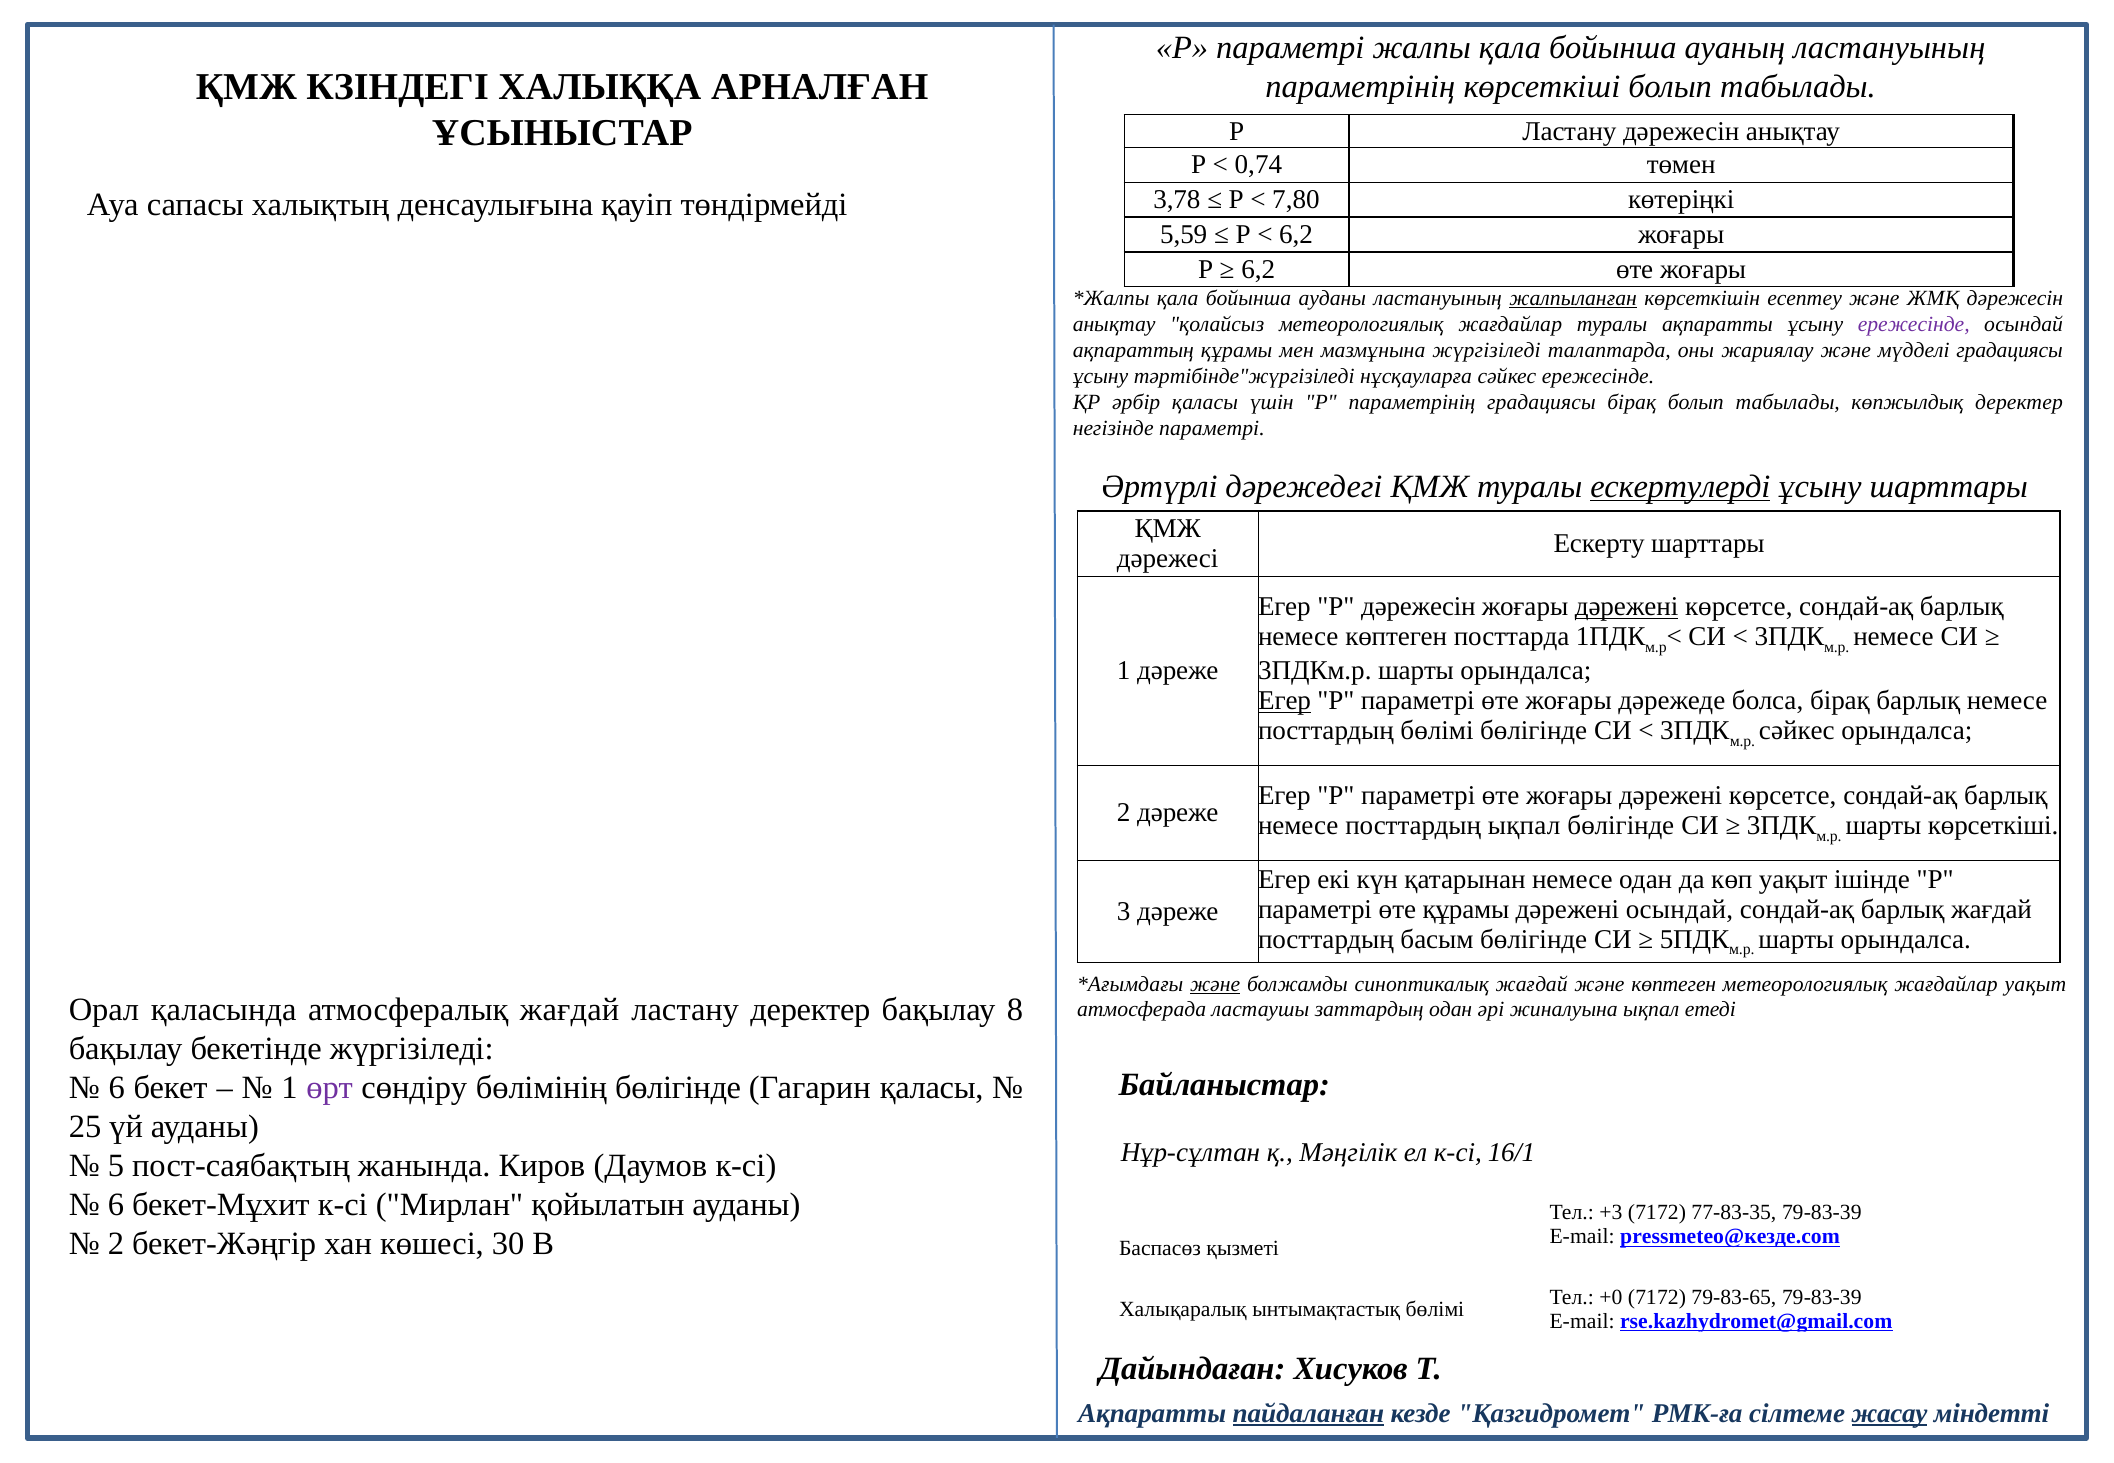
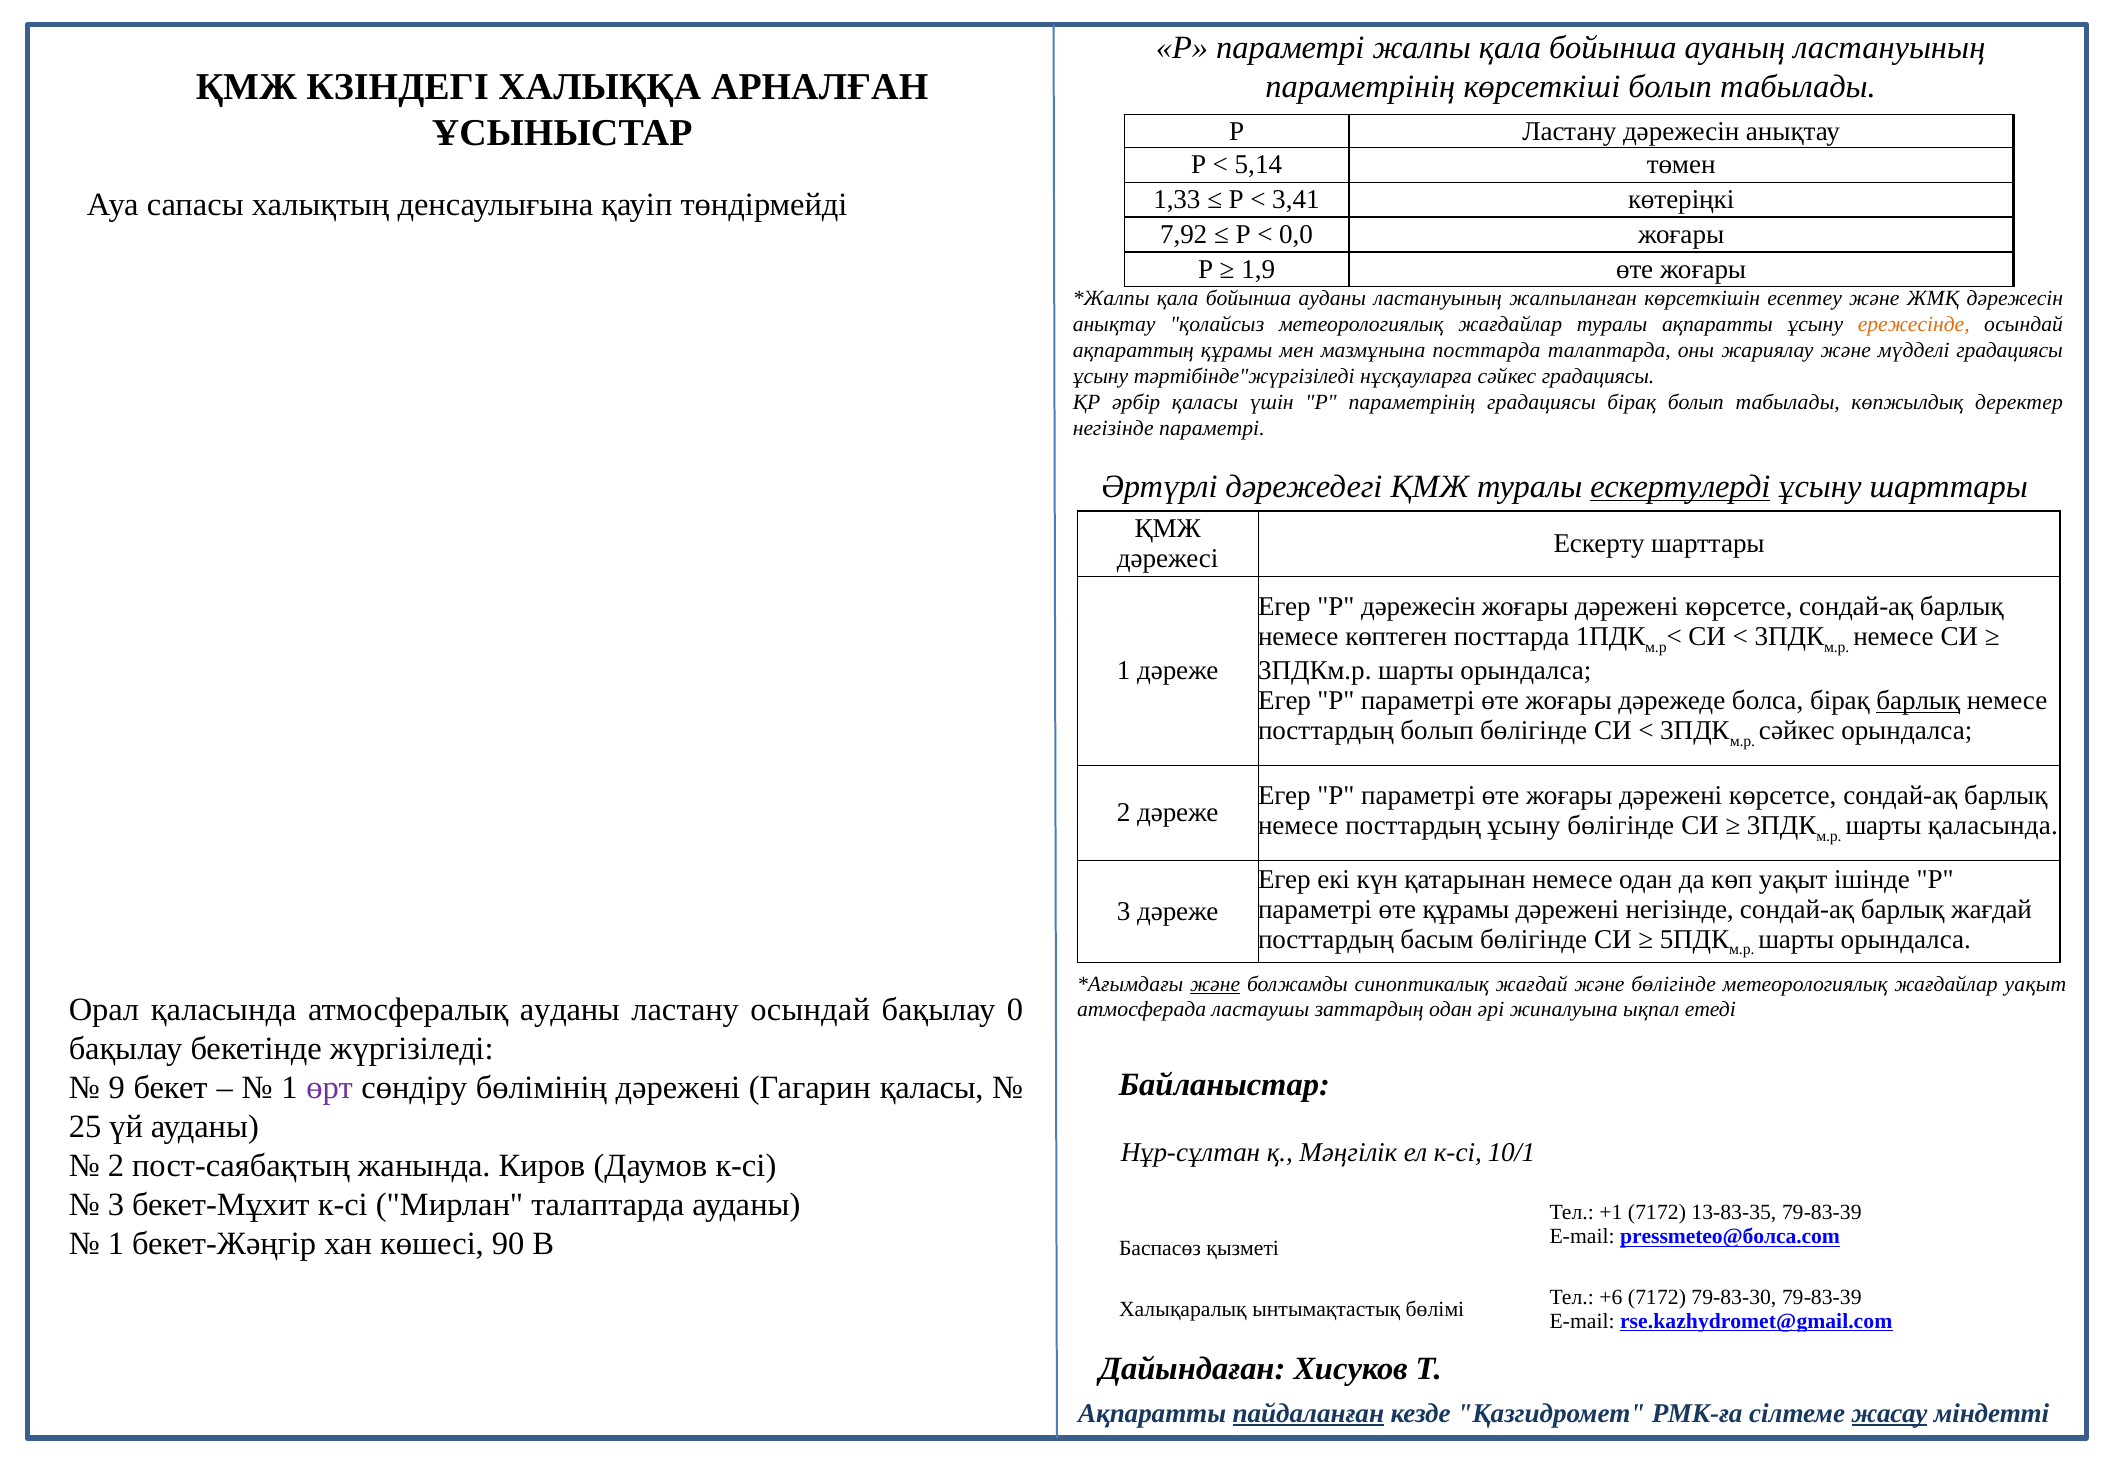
0,74: 0,74 -> 5,14 (1258, 165)
3,78: 3,78 -> 1,33 (1177, 199)
7,80: 7,80 -> 3,41 (1296, 199)
5,59: 5,59 -> 7,92 (1184, 234)
6,2: 6,2 -> 0,0 (1296, 234)
6,2: 6,2 -> 1,9 (1258, 269)
жалпыланған underline: present -> none (1573, 298)
ережесінде colour: purple -> orange (1914, 324)
мазмұнына жүргізіледі: жүргізіледі -> посттарда (1487, 350)
сәйкес ережесінде: ережесінде -> градациясы (1598, 376)
дәрежені underline: present -> none (1627, 607)
Егер underline: present -> none (1285, 701)
барлық underline: none -> present (1918, 701)
посттардың бөлімі: бөлімі -> болып (1437, 731)
посттардың ықпал: ықпал -> ұсыну (1524, 826)
шарты көрсеткіші: көрсеткіші -> қаласында (1993, 826)
дәрежені осындай: осындай -> негізінде (1680, 910)
және көптеген: көптеген -> бөлігінде (1674, 984)
атмосфералық жағдай: жағдай -> ауданы (570, 1010)
ластану деректер: деректер -> осындай (810, 1010)
8: 8 -> 0 (1015, 1010)
6: 6 -> 9 (117, 1088)
бөлімінің бөлігінде: бөлігінде -> дәрежені (678, 1088)
16/1: 16/1 -> 10/1 (1512, 1153)
5: 5 -> 2 (116, 1166)
6: 6 -> 3 (116, 1205)
Мирлан қойылатын: қойылатын -> талаптарда (608, 1205)
+3: +3 -> +1 (1611, 1213)
77-83-35: 77-83-35 -> 13-83-35 (1734, 1213)
pressmeteo@кезде.com: pressmeteo@кезде.com -> pressmeteo@болса.com (1730, 1237)
2: 2 -> 1 (116, 1244)
30: 30 -> 90 (508, 1244)
+0: +0 -> +6 (1611, 1297)
79-83-65: 79-83-65 -> 79-83-30 (1734, 1297)
